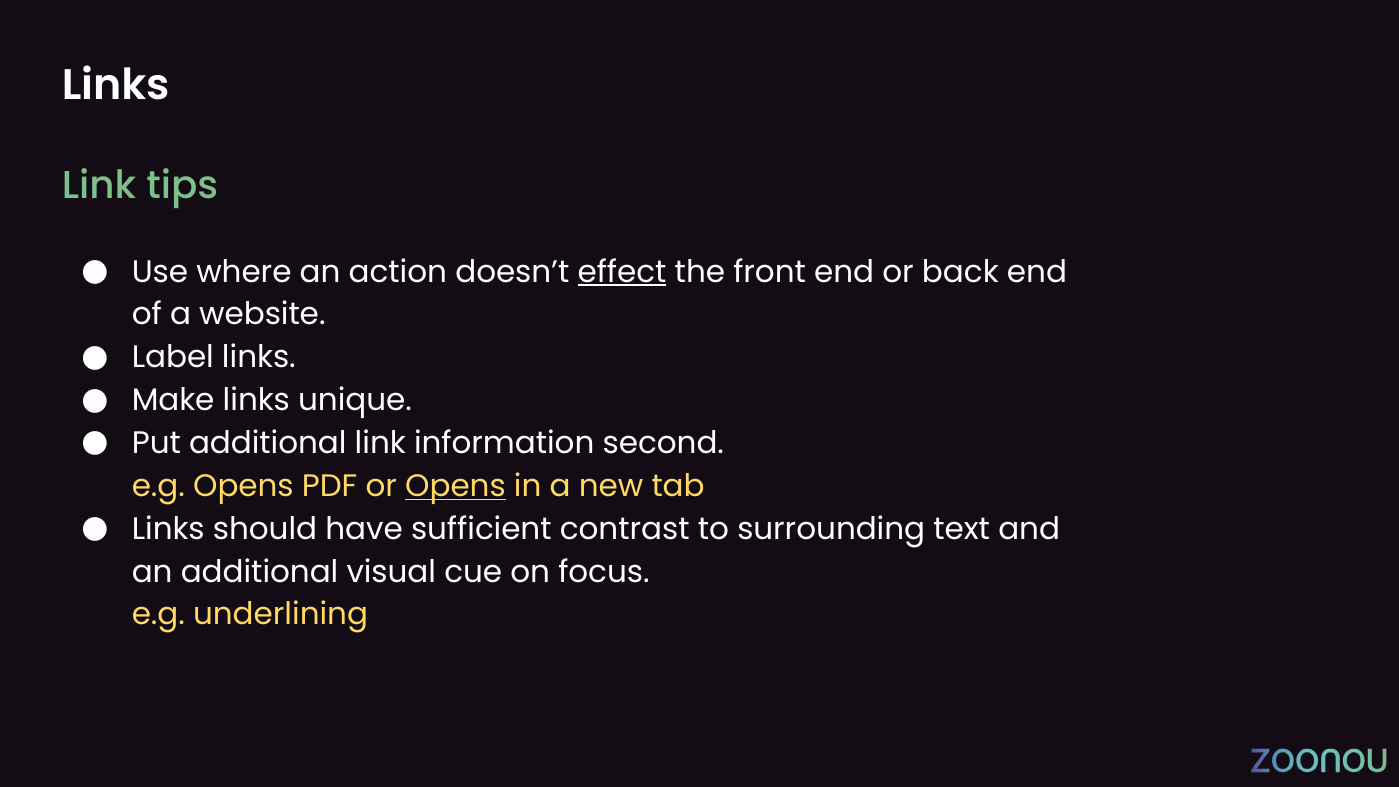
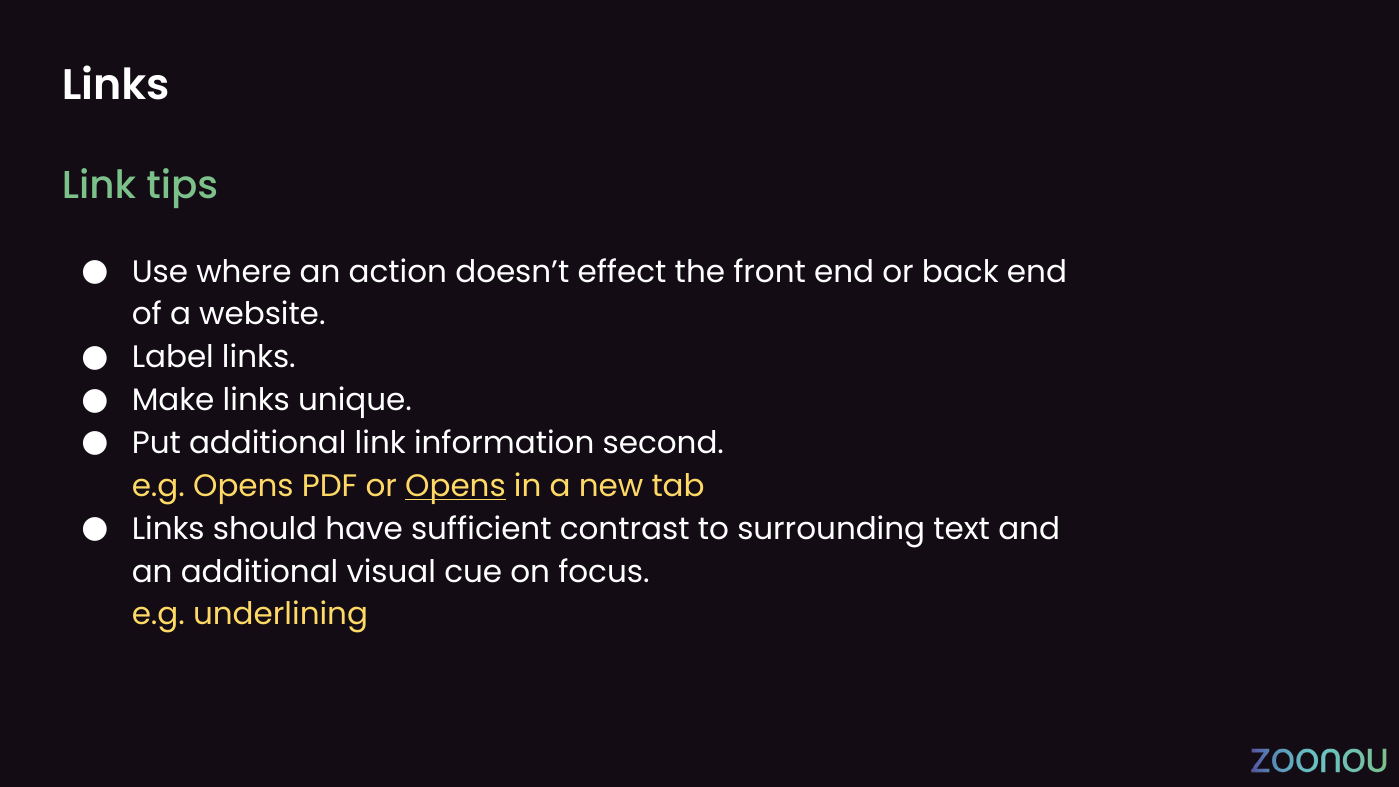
effect underline: present -> none (622, 272)
